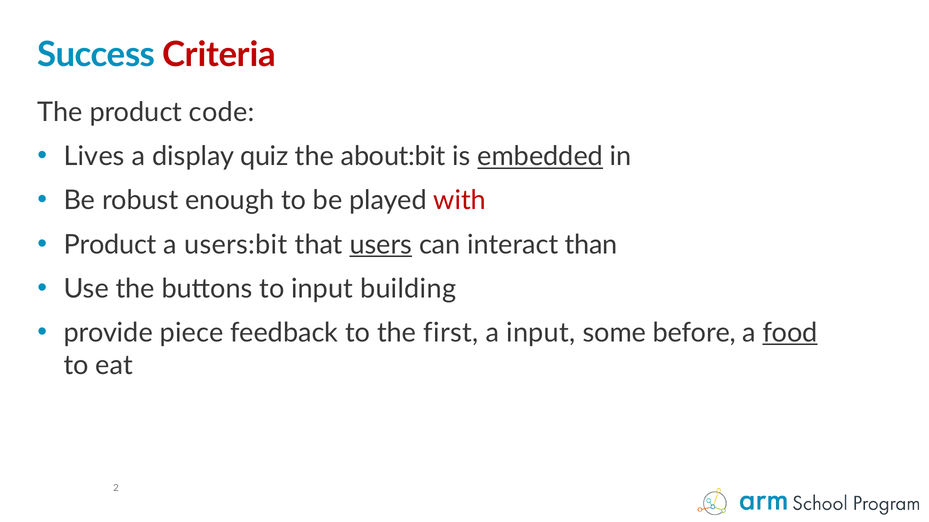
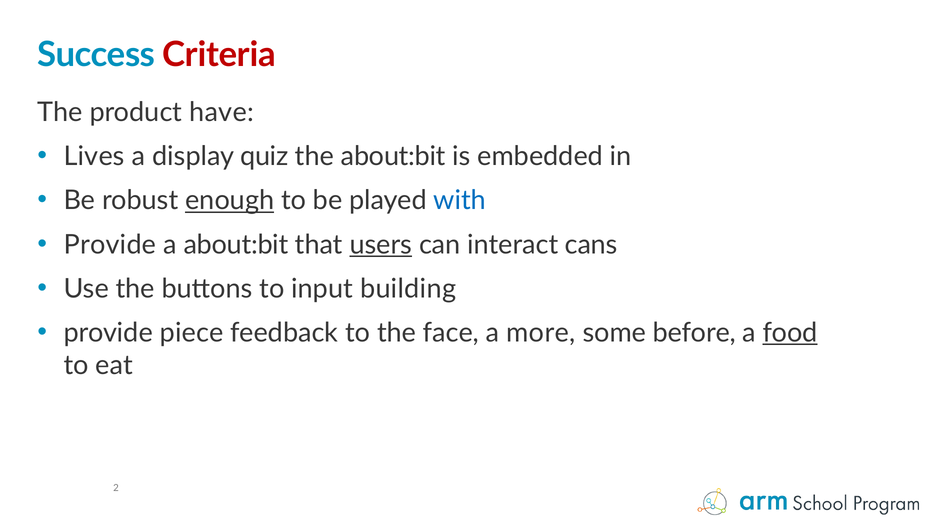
code: code -> have (222, 112)
embedded underline: present -> none (540, 157)
enough underline: none -> present (230, 201)
with colour: red -> blue (460, 201)
Product: Product -> Provide (110, 245)
a users:bit: users:bit -> about:bit (236, 245)
than: than -> cans (591, 245)
first: first -> face (451, 333)
a input: input -> more (541, 333)
